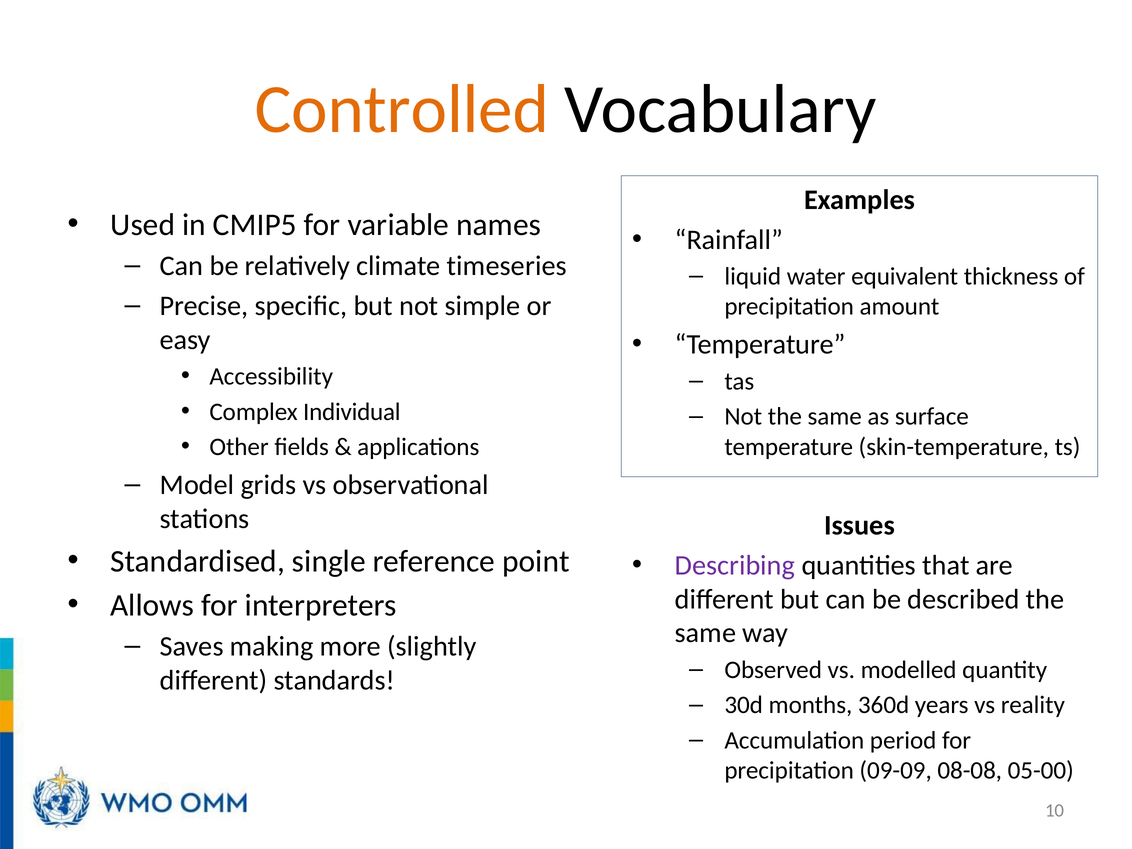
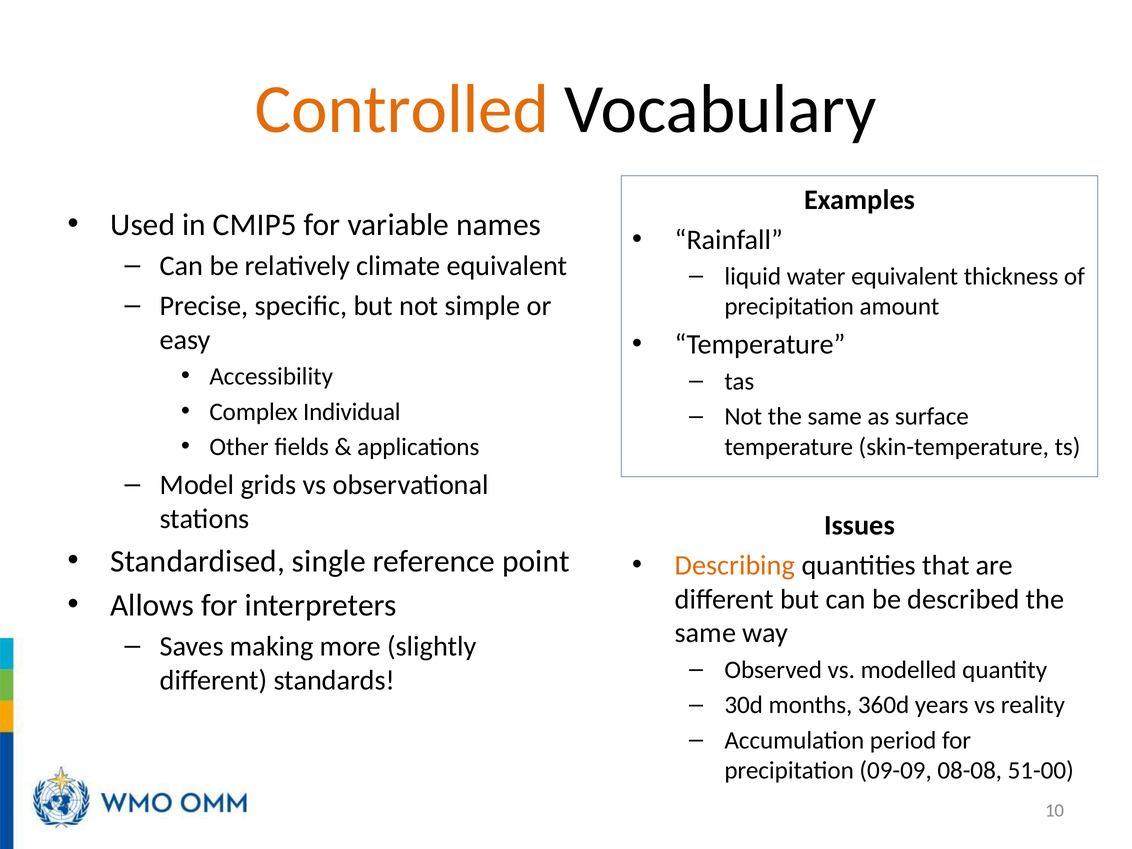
climate timeseries: timeseries -> equivalent (507, 266)
Describing colour: purple -> orange (735, 565)
05-00: 05-00 -> 51-00 (1041, 770)
